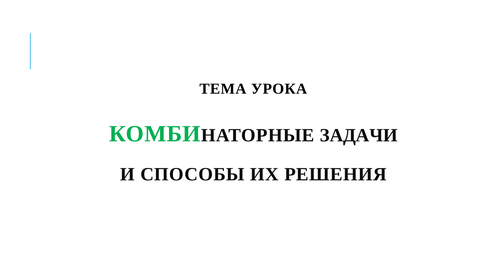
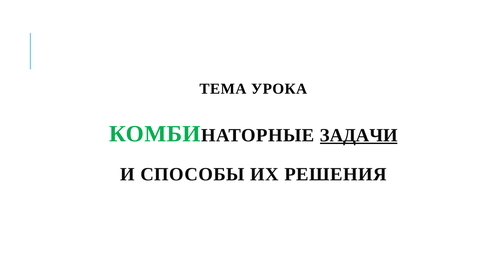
ЗАДАЧИ underline: none -> present (359, 135)
